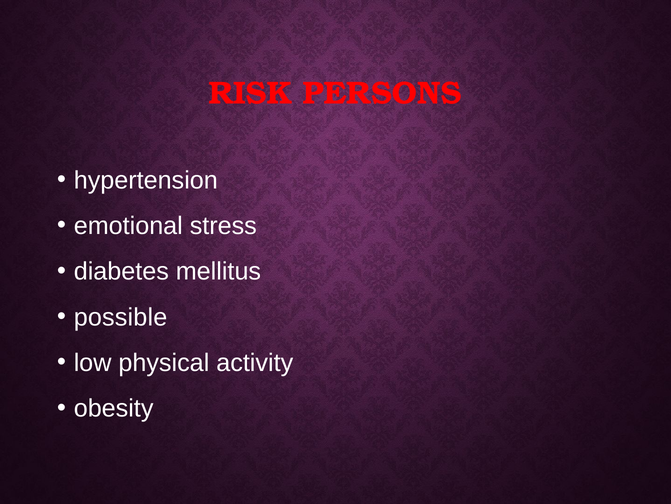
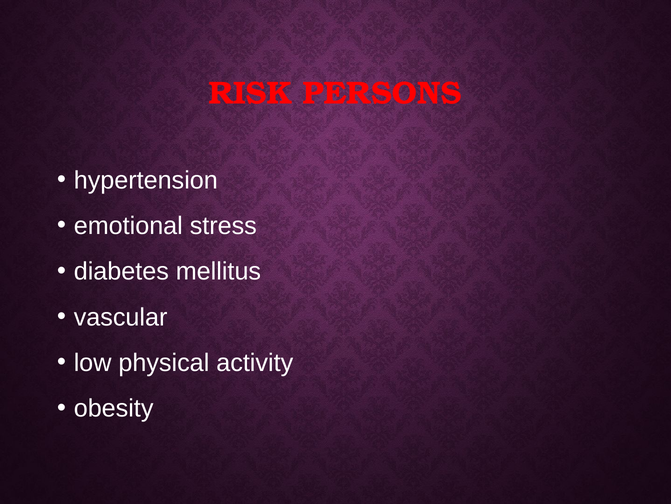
possible: possible -> vascular (121, 317)
